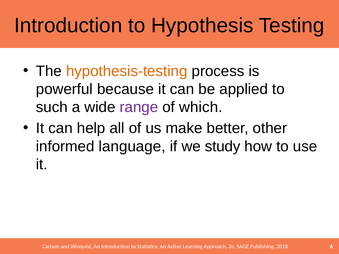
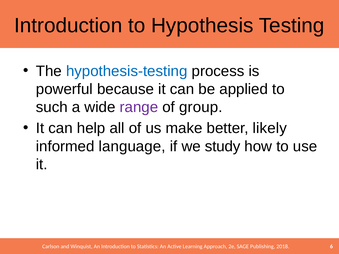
hypothesis-testing colour: orange -> blue (127, 71)
which: which -> group (201, 107)
other: other -> likely (270, 128)
